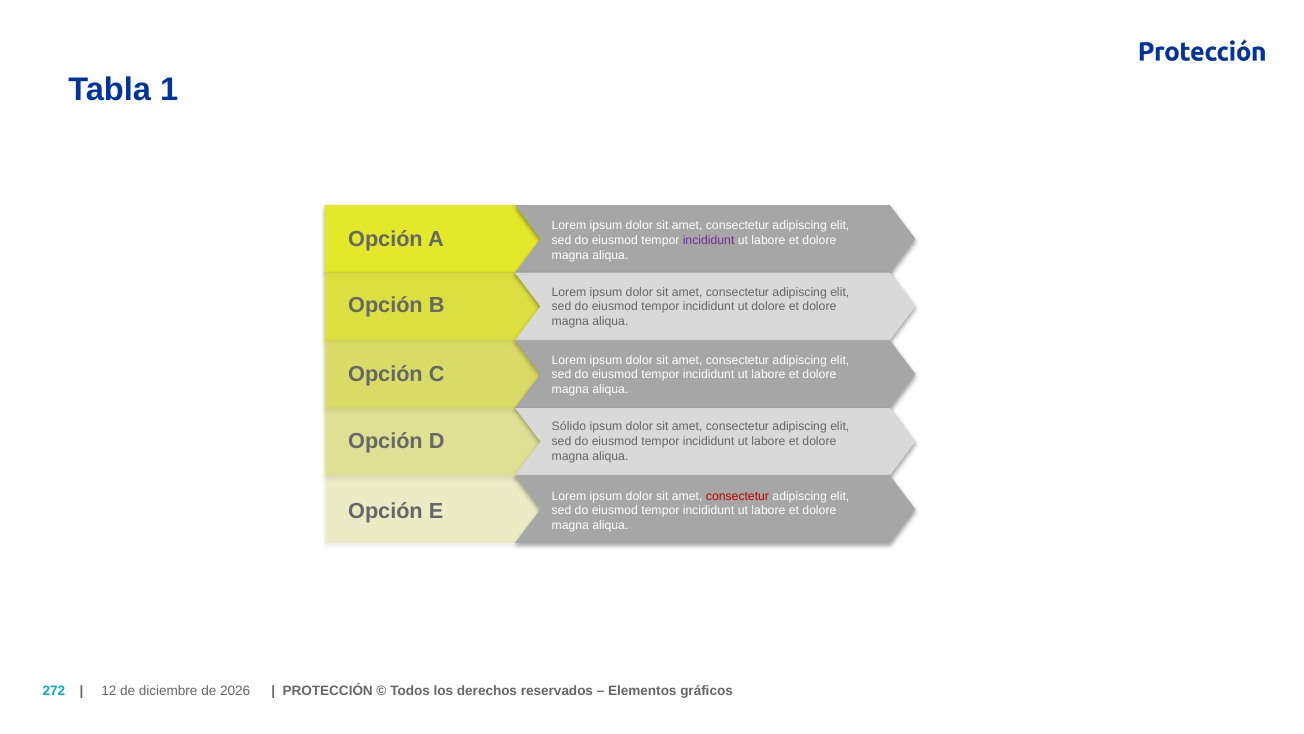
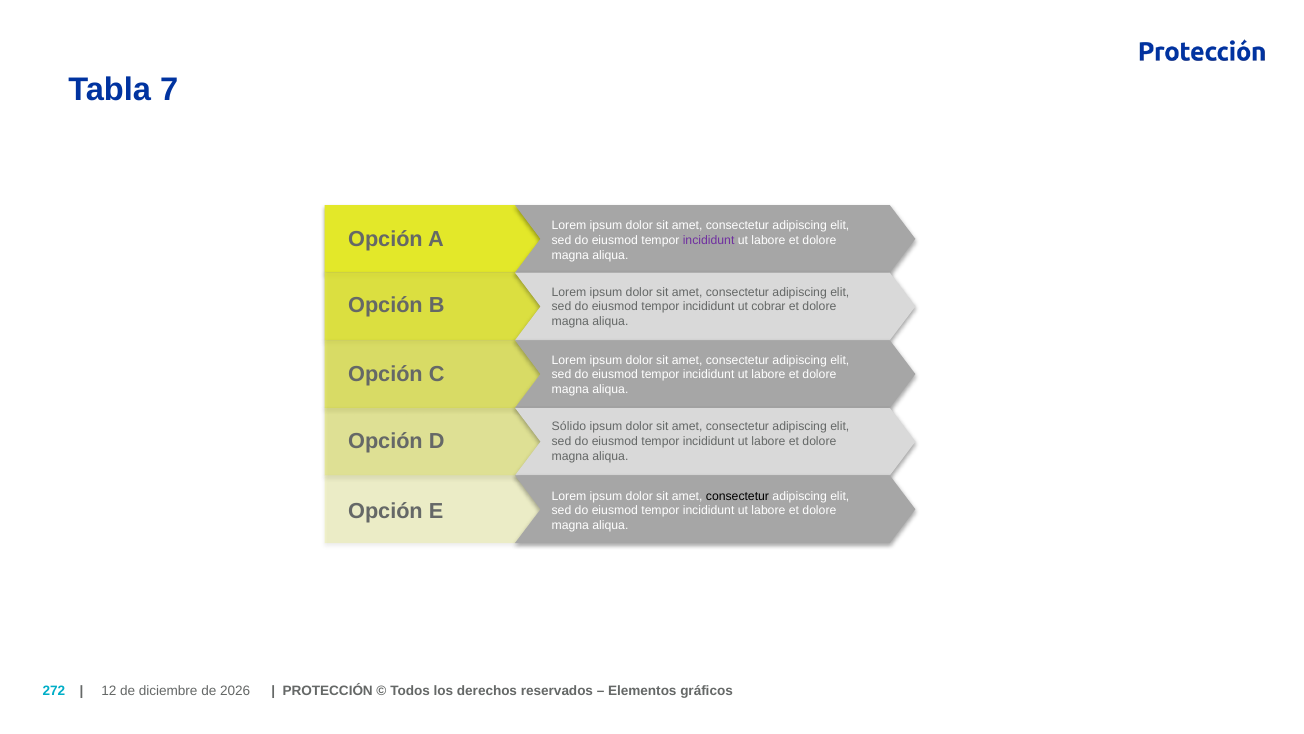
1: 1 -> 7 (169, 89)
ut dolore: dolore -> cobrar (768, 307)
consectetur colour: red -> black (737, 496)
